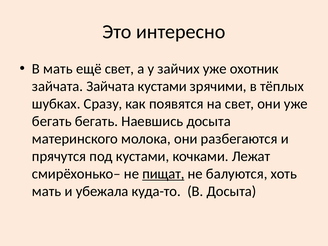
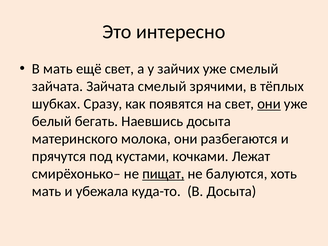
уже охотник: охотник -> смелый (254, 69)
Зайчата кустами: кустами -> смелый (162, 86)
они underline: none -> present (269, 104)
бегать: бегать -> белый (52, 121)
